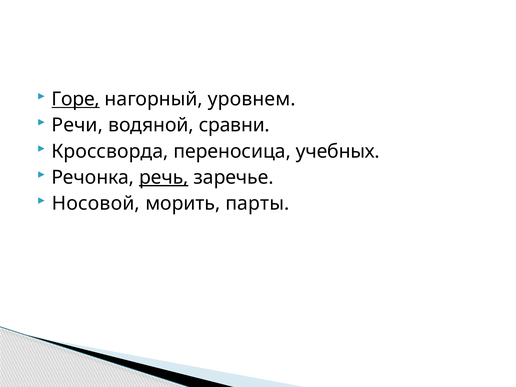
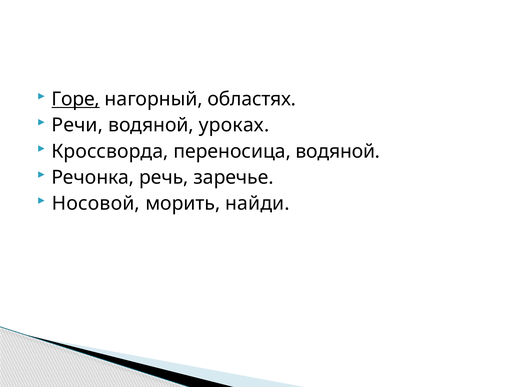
уровнем: уровнем -> областях (252, 99)
сравни: сравни -> уроках (234, 125)
переносица учебных: учебных -> водяной (338, 151)
речь underline: present -> none (164, 177)
парты: парты -> найди (257, 204)
